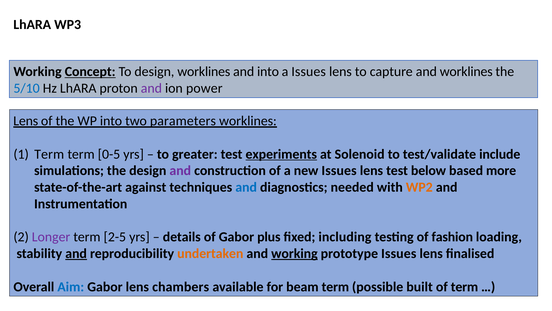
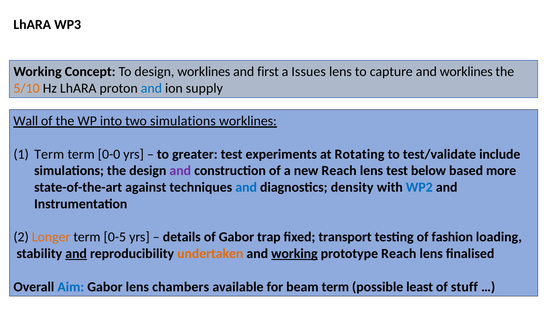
Concept underline: present -> none (90, 72)
and into: into -> first (268, 72)
5/10 colour: blue -> orange (27, 88)
and colour: purple -> blue (151, 88)
power: power -> supply (204, 88)
Lens: Lens -> Wall (26, 121)
two parameters: parameters -> simulations (183, 121)
0-5: 0-5 -> 0-0 (109, 154)
experiments underline: present -> none (281, 154)
Solenoid: Solenoid -> Rotating (360, 154)
new Issues: Issues -> Reach (339, 170)
needed: needed -> density (352, 187)
WP2 colour: orange -> blue (419, 187)
Longer colour: purple -> orange (51, 237)
2-5: 2-5 -> 0-5 (115, 237)
plus: plus -> trap (269, 237)
including: including -> transport (345, 237)
prototype Issues: Issues -> Reach (399, 253)
built: built -> least (420, 286)
of term: term -> stuff (464, 286)
